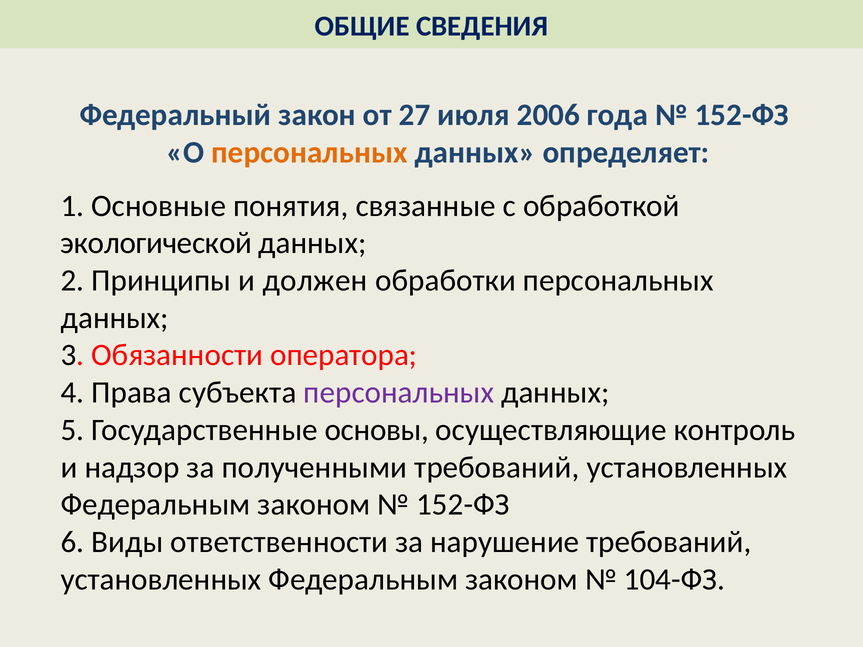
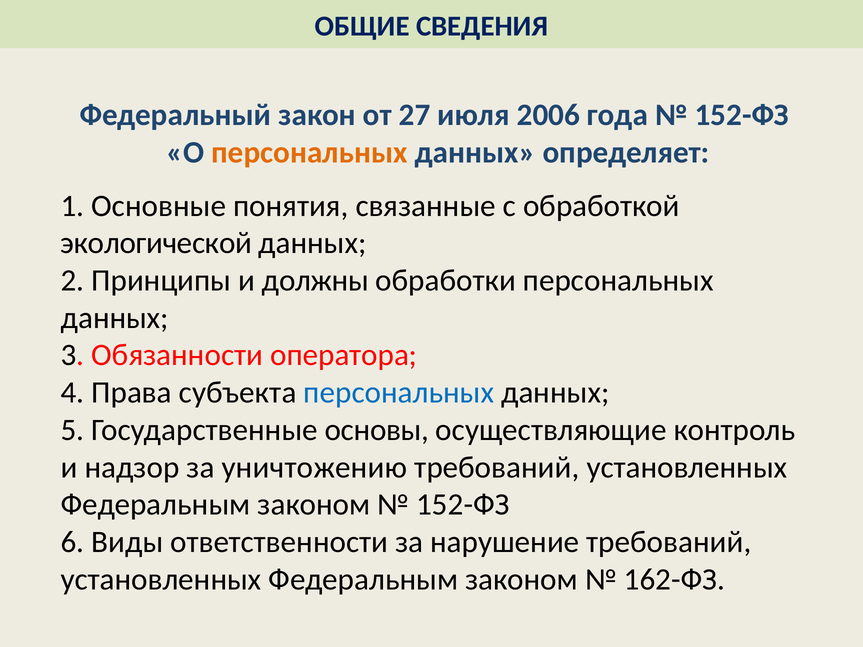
должен: должен -> должны (315, 281)
персональных colour: purple -> blue (399, 393)
полученными: полученными -> уничтожению (314, 467)
104-ФЗ: 104-ФЗ -> 162-ФЗ (675, 580)
